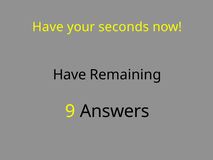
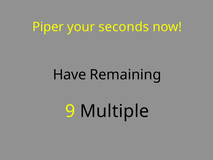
Have: Have -> Piper (48, 27)
Answers: Answers -> Multiple (115, 111)
